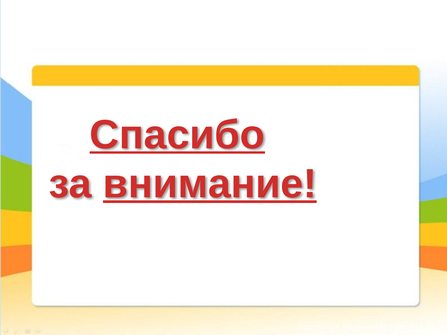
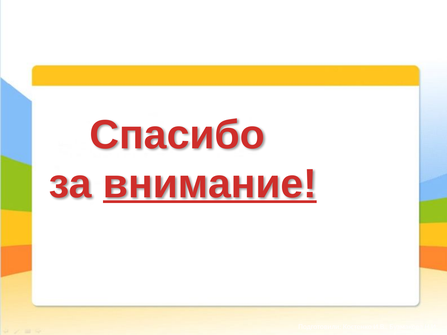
Спасибо underline: present -> none (177, 135)
